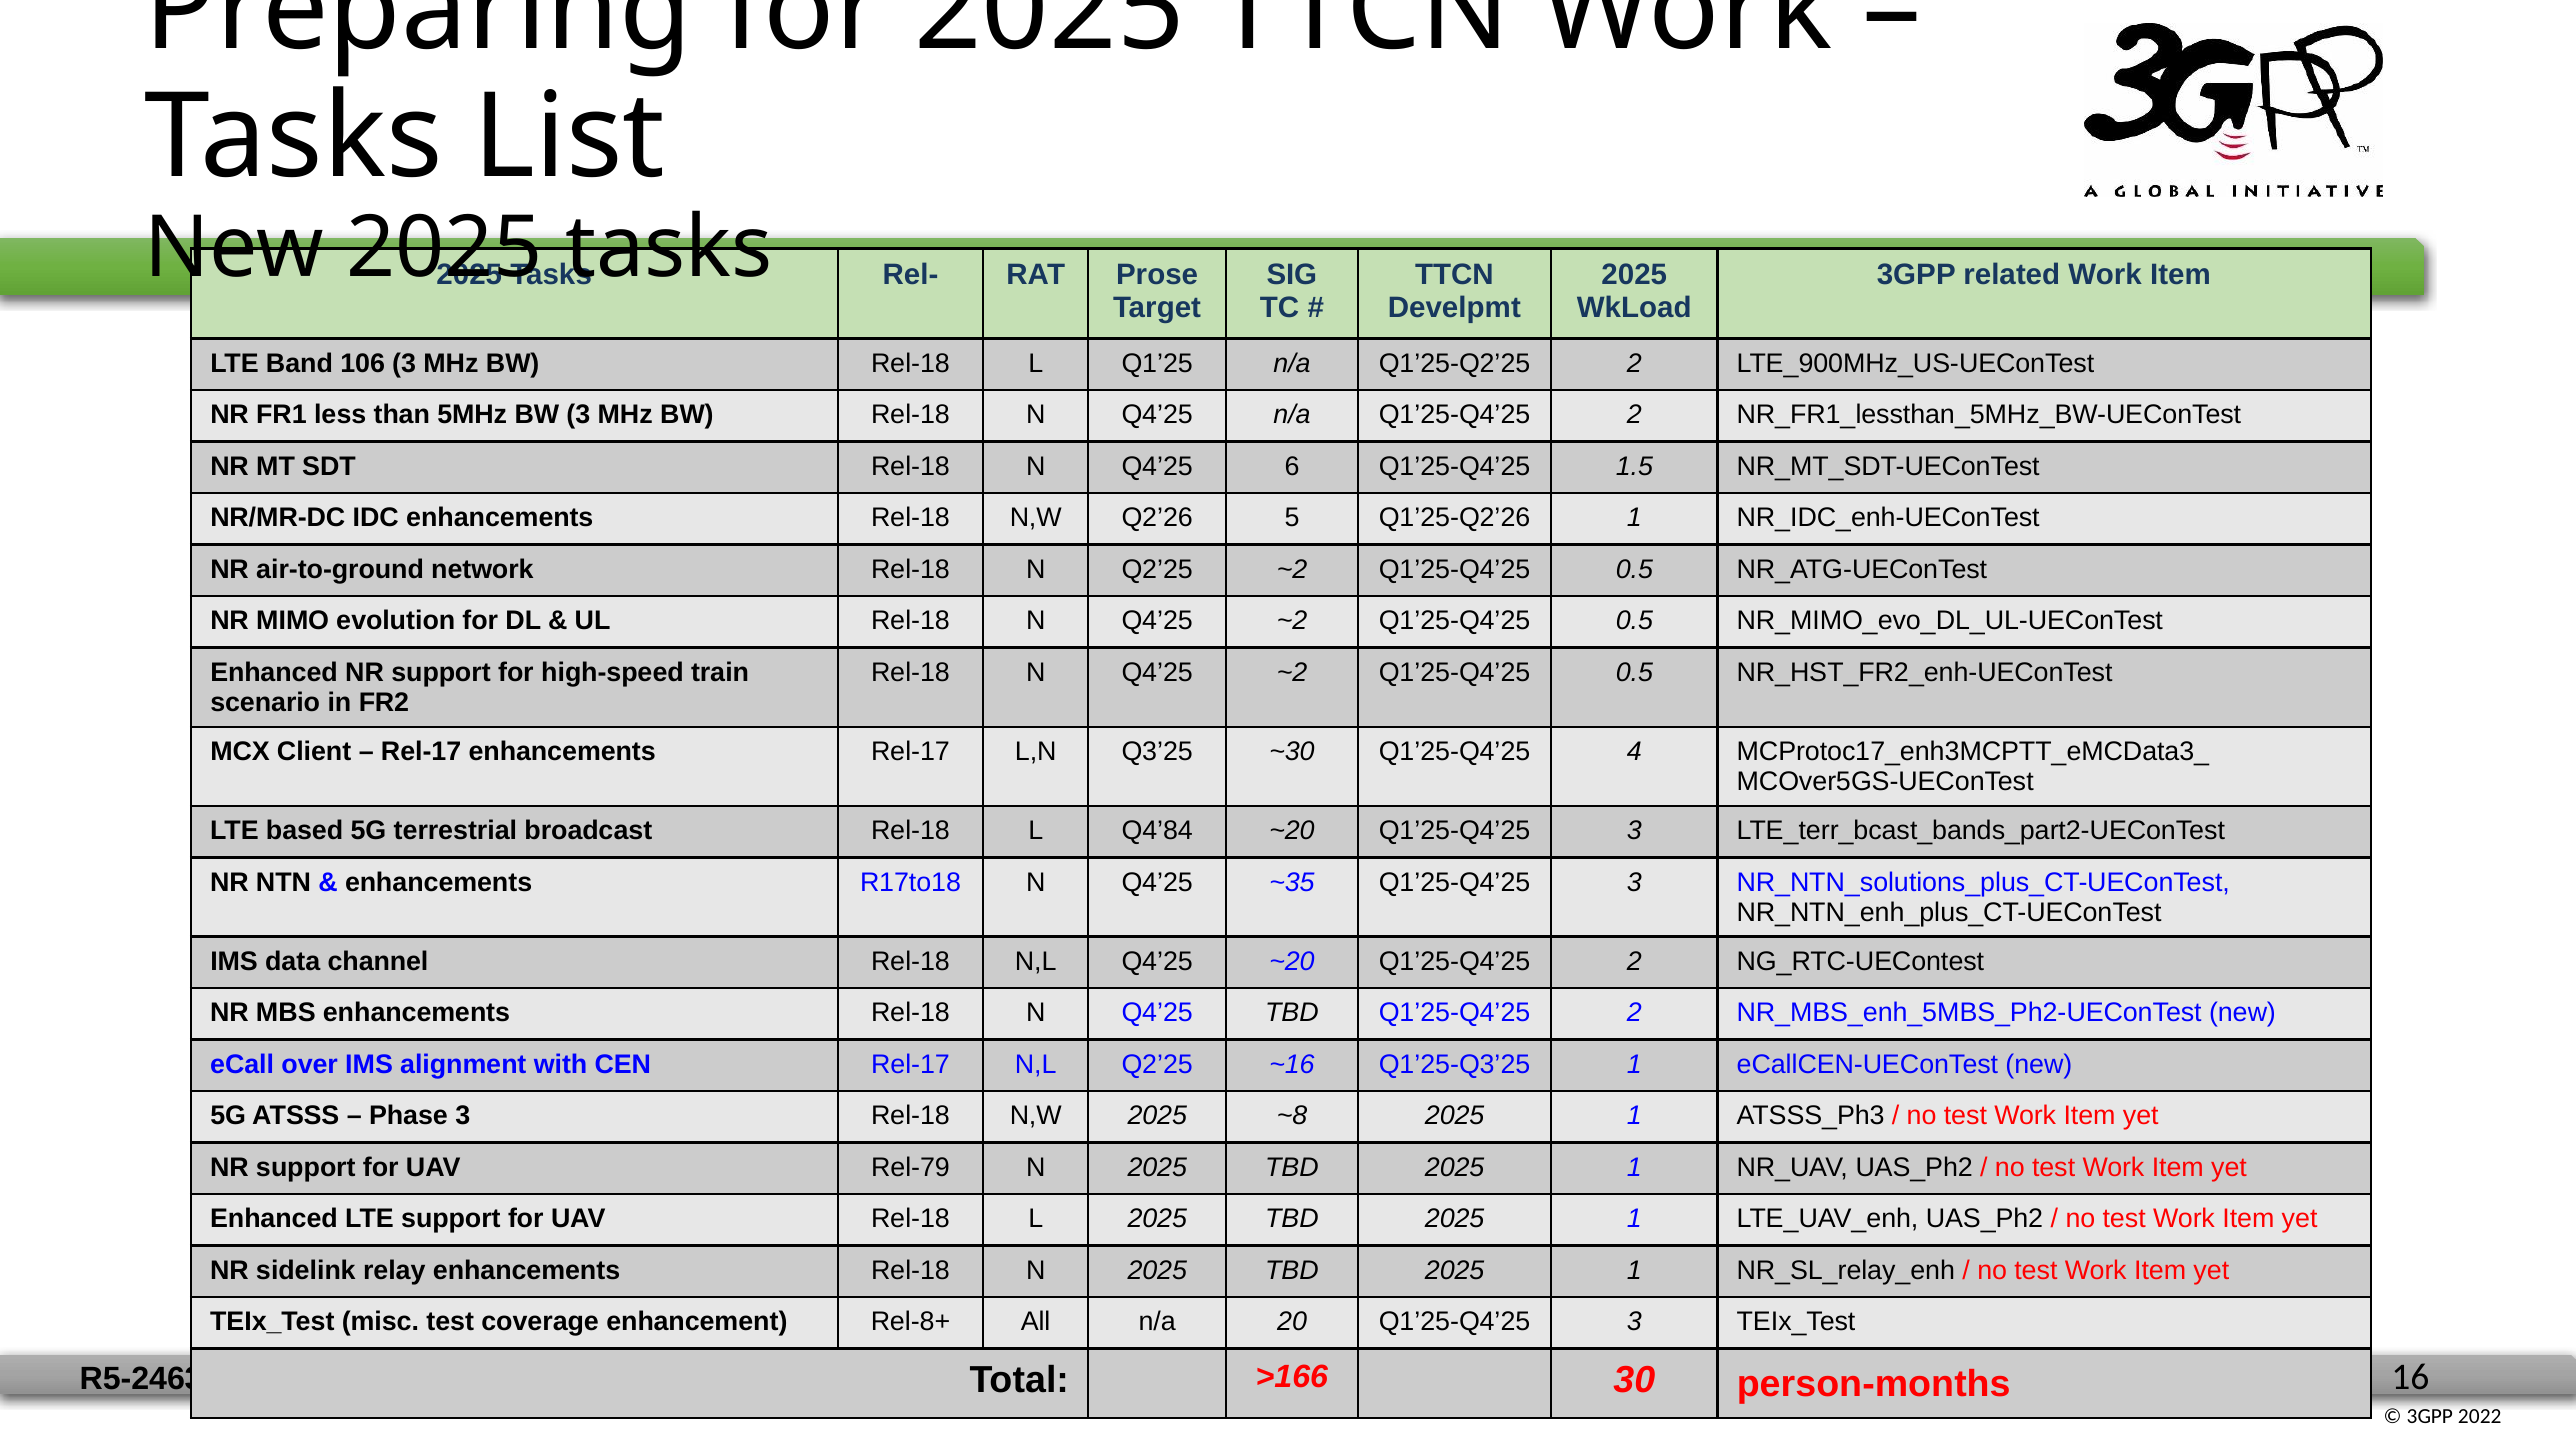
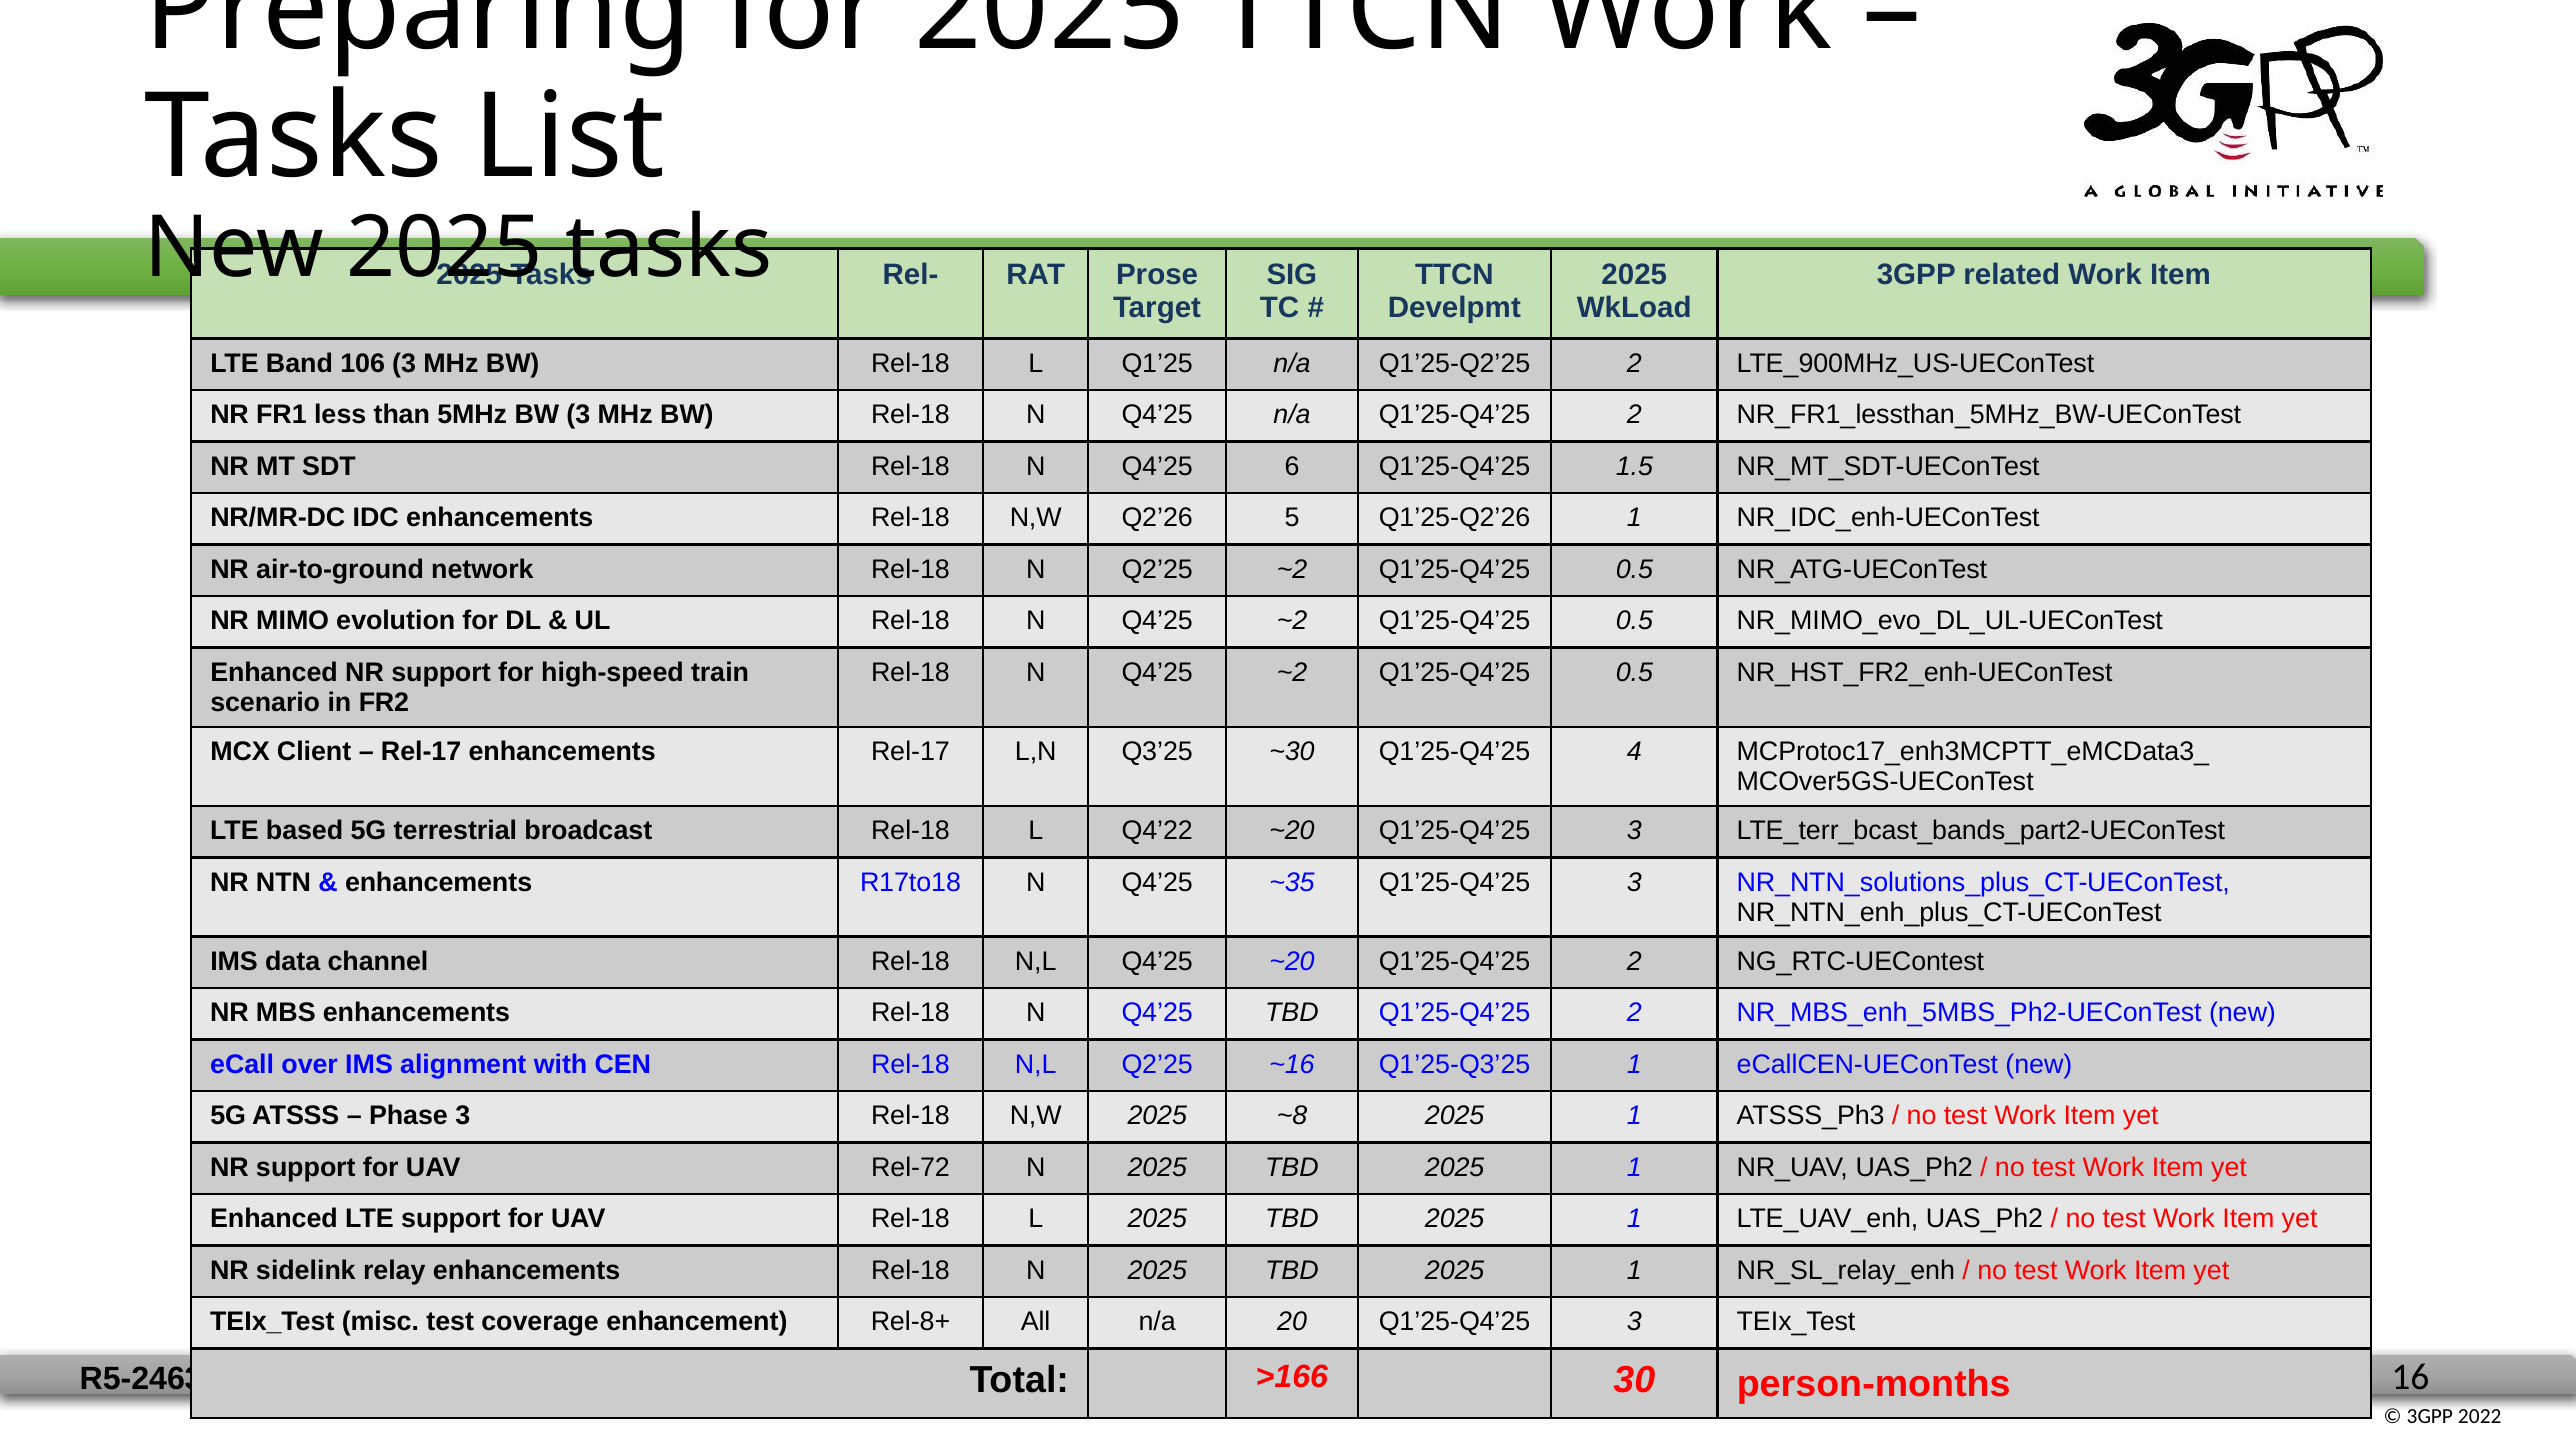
Q4’84: Q4’84 -> Q4’22 (1157, 831)
CEN Rel-17: Rel-17 -> Rel-18 (910, 1064)
Rel-79: Rel-79 -> Rel-72 (910, 1167)
